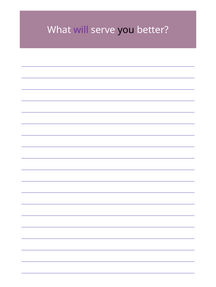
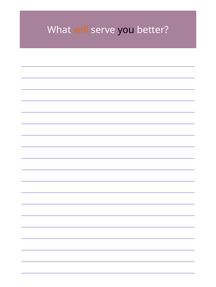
will colour: purple -> orange (81, 30)
